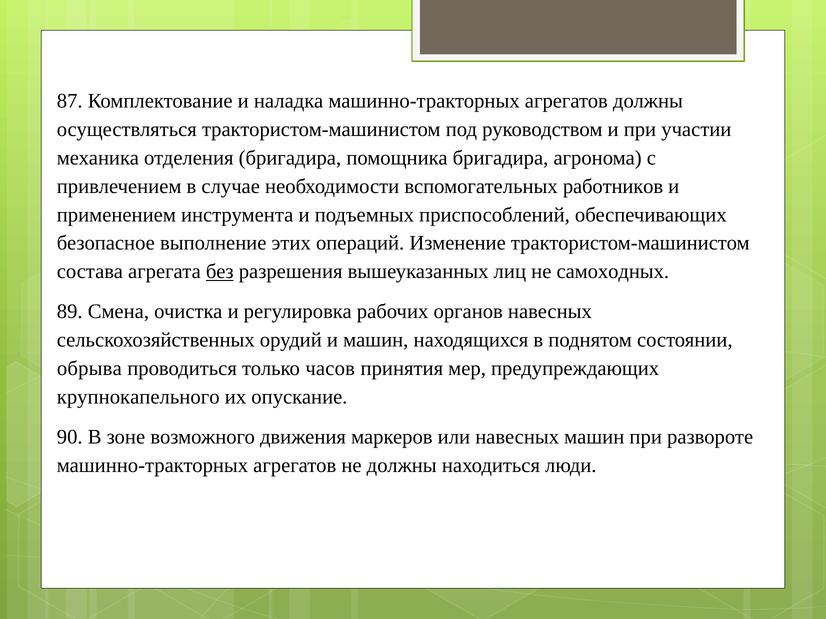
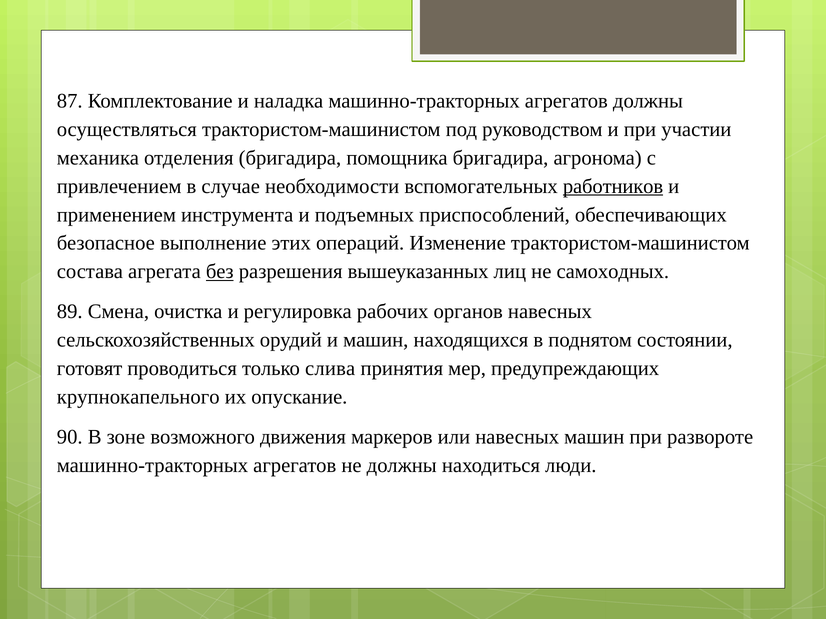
работников underline: none -> present (613, 186)
обрыва: обрыва -> готовят (90, 369)
часов: часов -> слива (330, 369)
